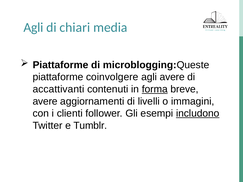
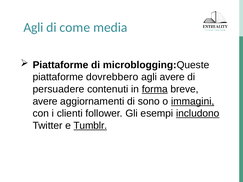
chiari: chiari -> come (75, 27)
coinvolgere: coinvolgere -> dovrebbero (112, 77)
accattivanti: accattivanti -> persuadere (59, 89)
livelli: livelli -> sono (149, 101)
immagini underline: none -> present (193, 101)
Tumblr underline: none -> present (90, 126)
